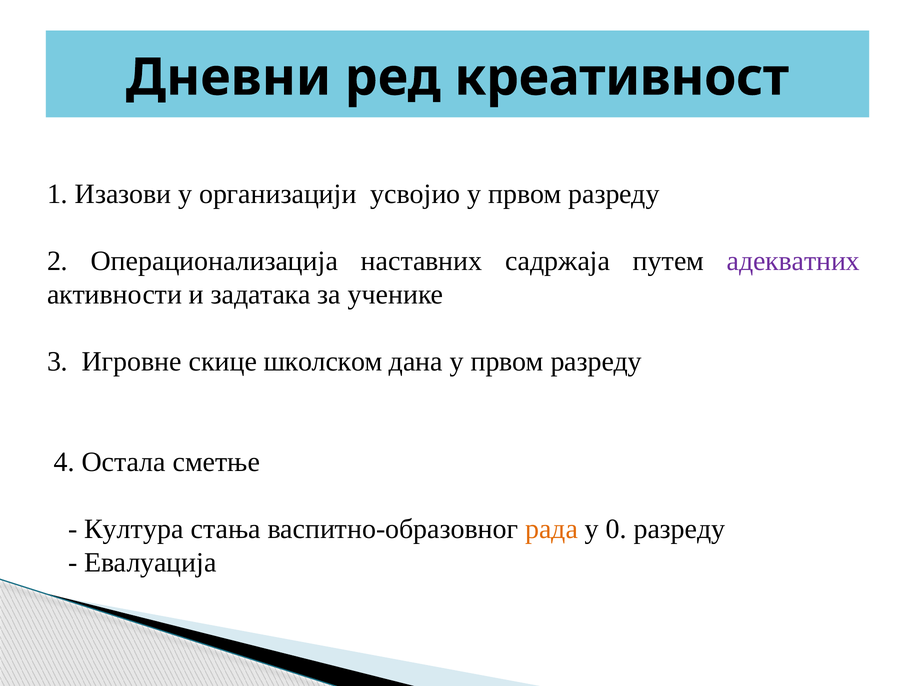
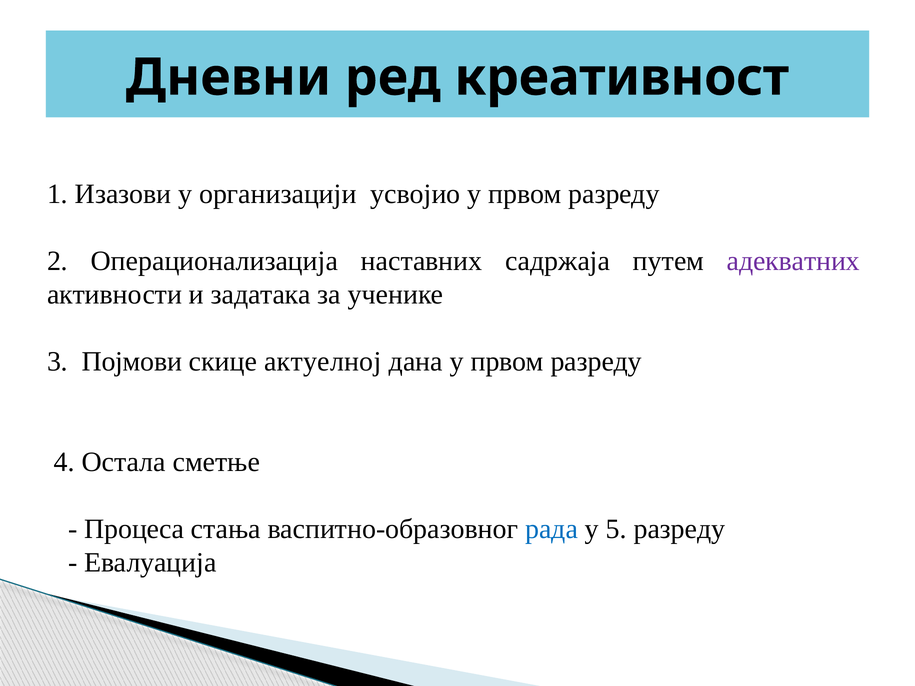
Игровне: Игровне -> Појмови (132, 362)
школском: школском -> актуелној (323, 362)
Култура: Култура -> Процеса (134, 529)
рада colour: orange -> blue (552, 529)
0: 0 -> 5 (616, 529)
